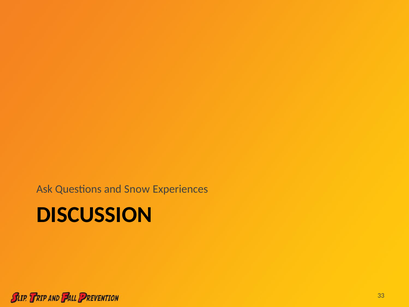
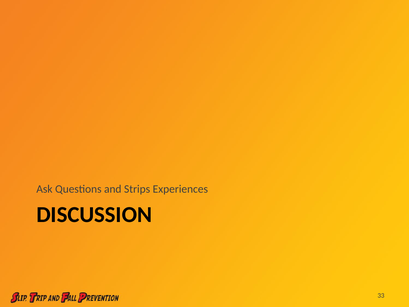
Snow: Snow -> Strips (137, 189)
